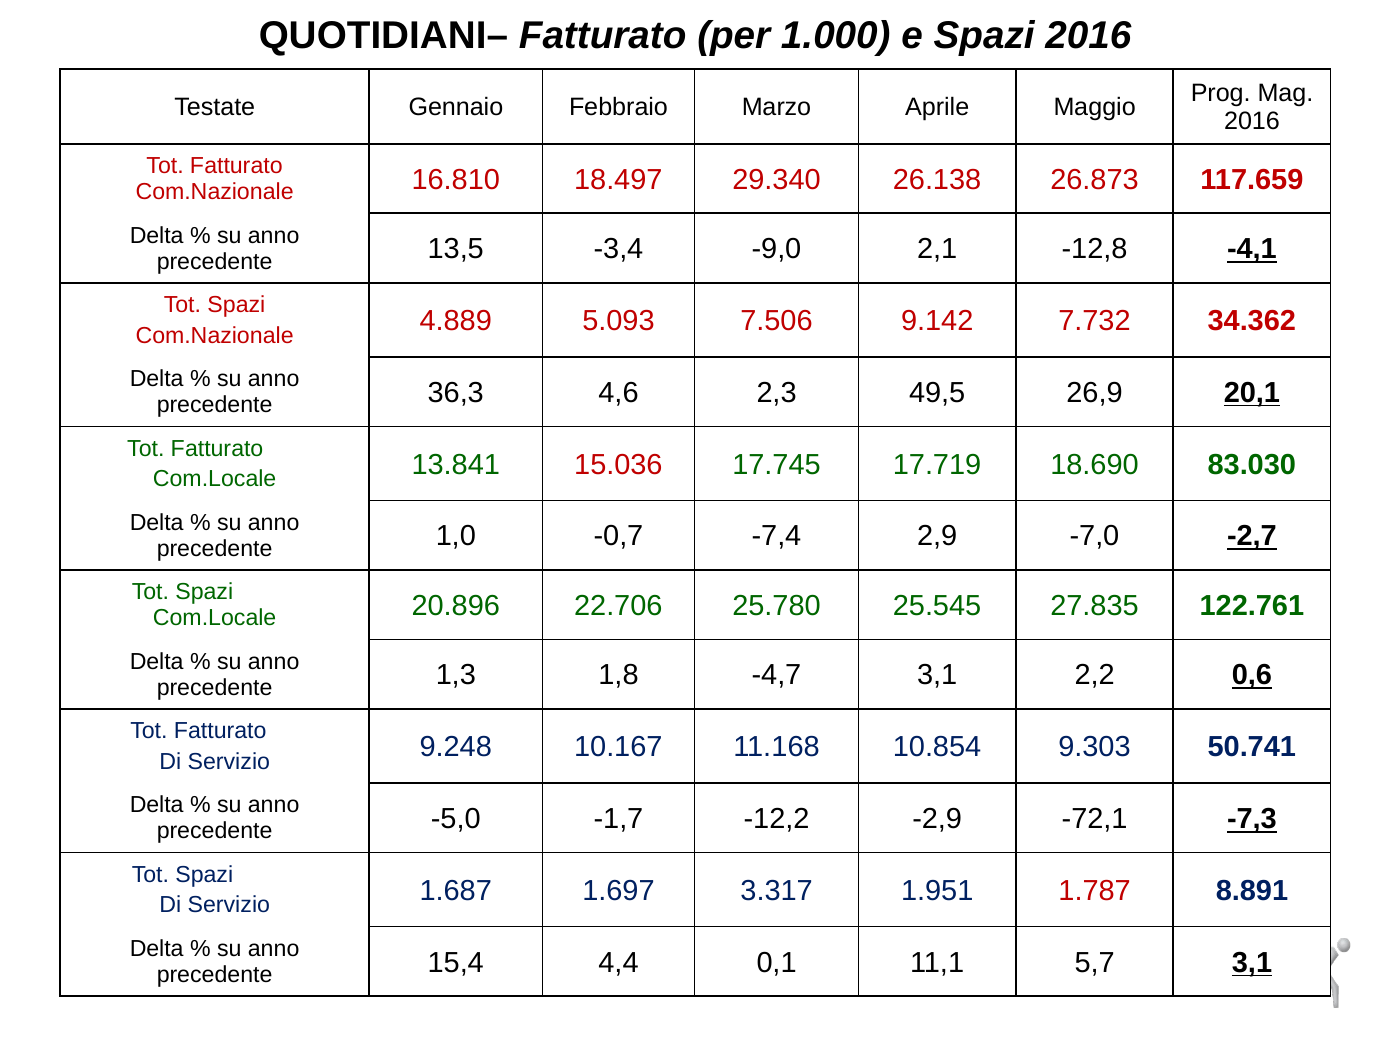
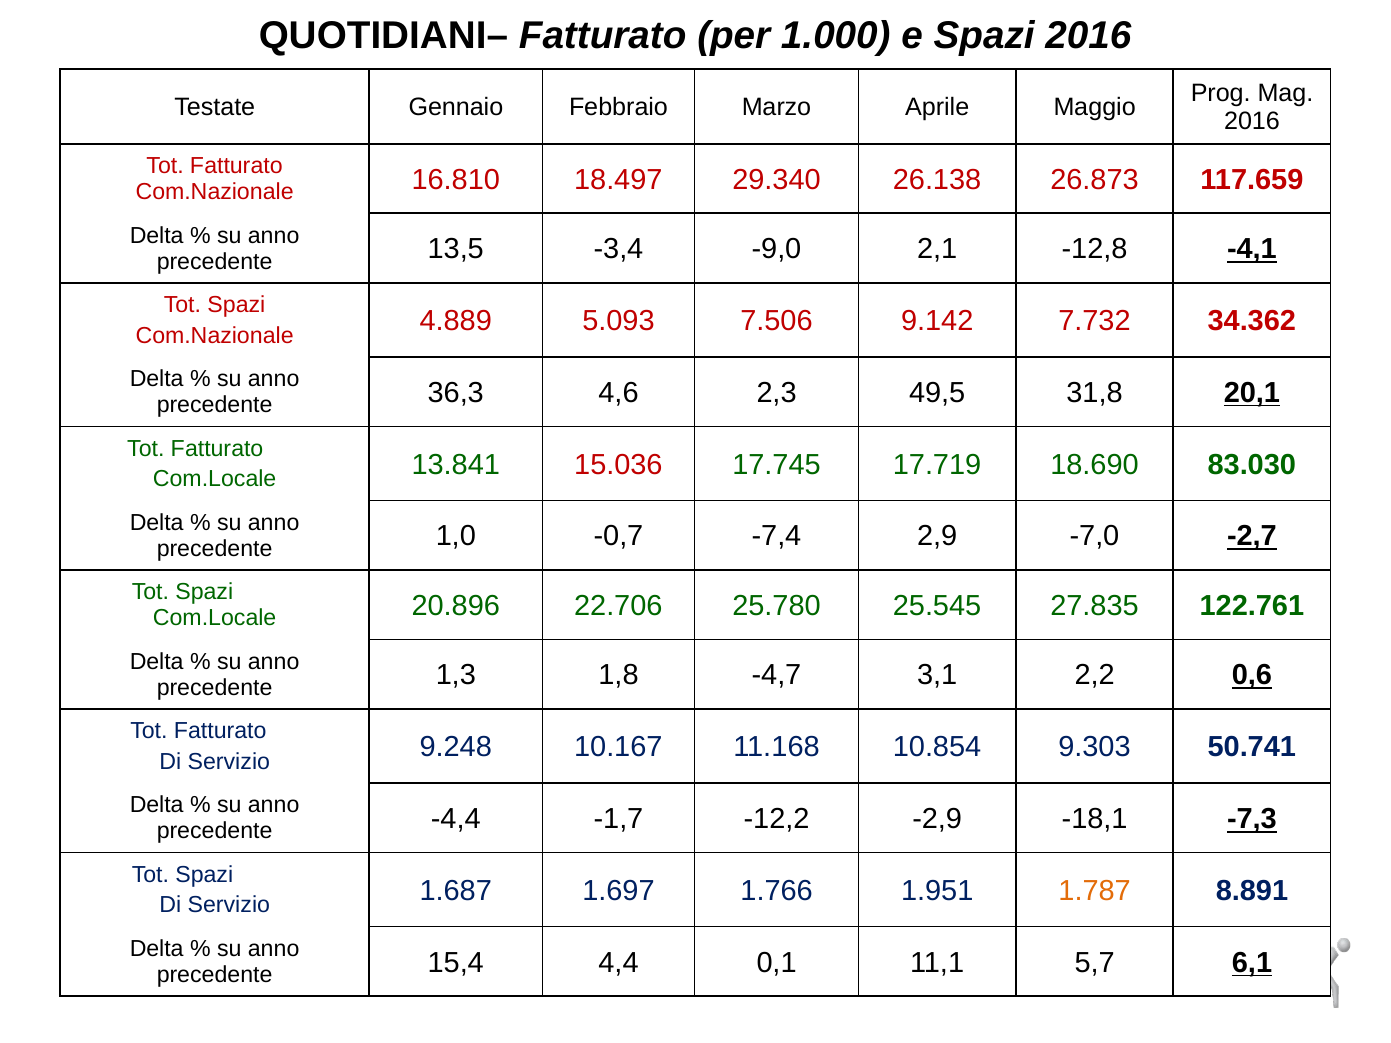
26,9: 26,9 -> 31,8 (1095, 393)
-5,0: -5,0 -> -4,4 (456, 819)
-72,1: -72,1 -> -18,1 (1095, 819)
3.317: 3.317 -> 1.766 (777, 891)
1.787 colour: red -> orange (1095, 891)
5,7 3,1: 3,1 -> 6,1 (1252, 963)
